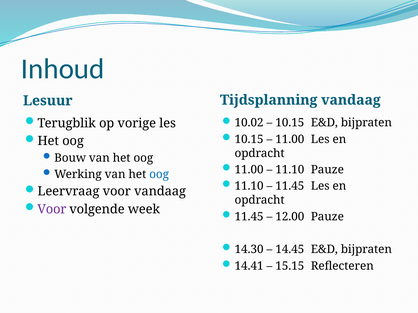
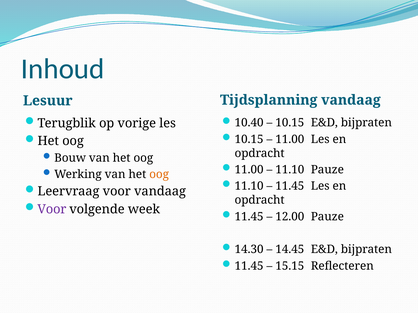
10.02: 10.02 -> 10.40 (249, 123)
oog colour: blue -> orange (159, 175)
14.41: 14.41 -> 11.45 (249, 266)
